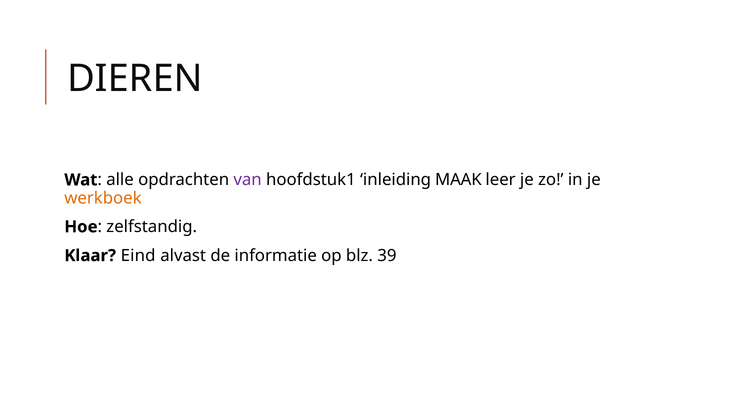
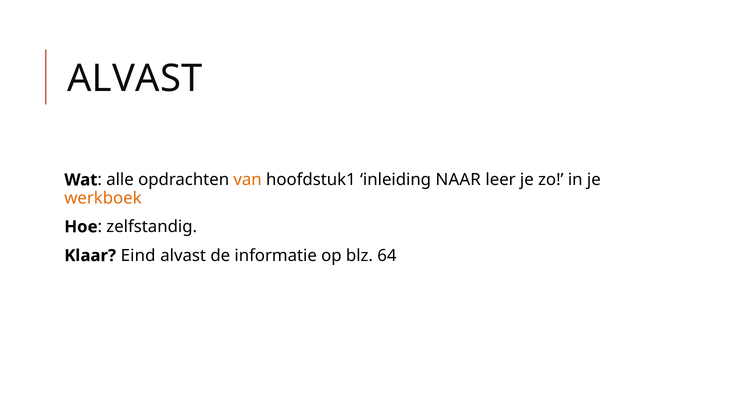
DIEREN: DIEREN -> ALVAST (135, 79)
van colour: purple -> orange (248, 180)
MAAK: MAAK -> NAAR (458, 180)
39: 39 -> 64 (387, 256)
